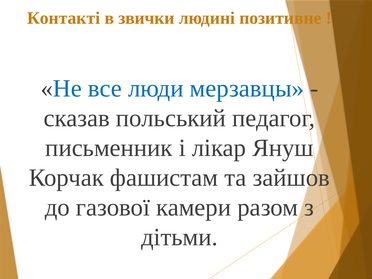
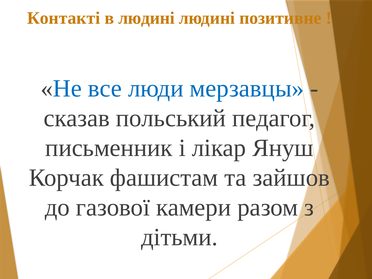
в звички: звички -> людині (146, 18)
